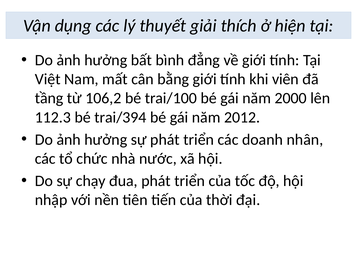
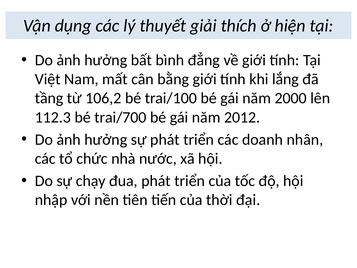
viên: viên -> lắng (285, 79)
trai/394: trai/394 -> trai/700 (120, 117)
